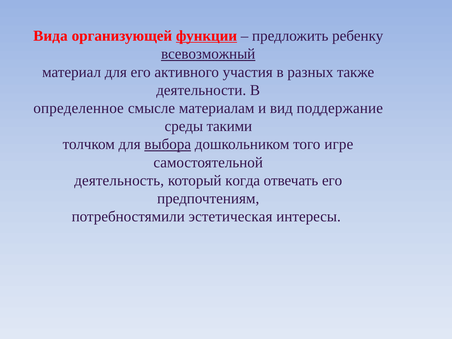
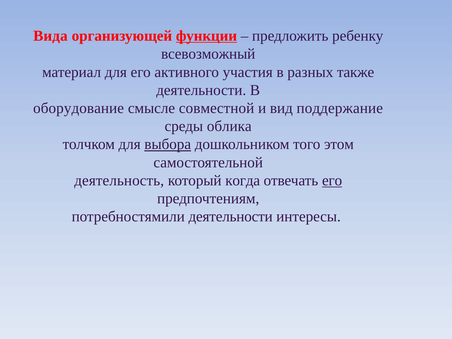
всевозможный underline: present -> none (208, 54)
определенное: определенное -> оборудование (79, 108)
материалам: материалам -> совместной (217, 108)
такими: такими -> облика (229, 126)
игре: игре -> этом (339, 144)
его underline: none -> present (332, 181)
потребностямили эстетическая: эстетическая -> деятельности (231, 217)
